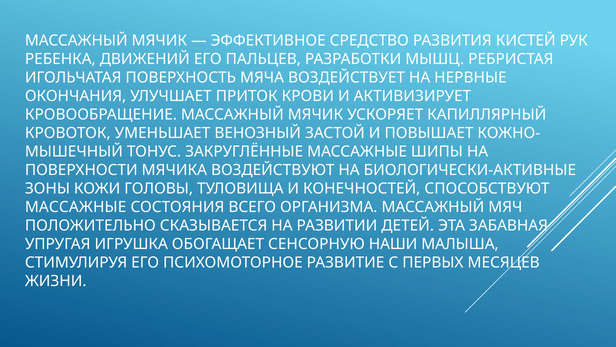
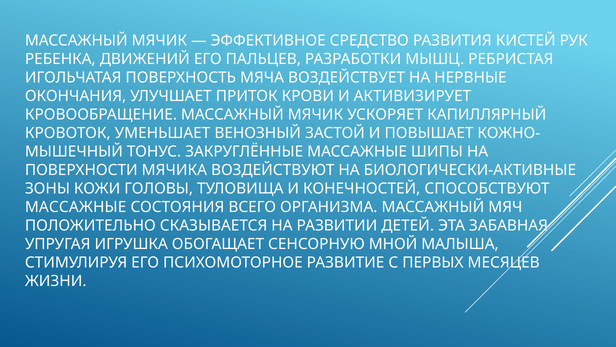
НАШИ: НАШИ -> МНОЙ (393, 244)
